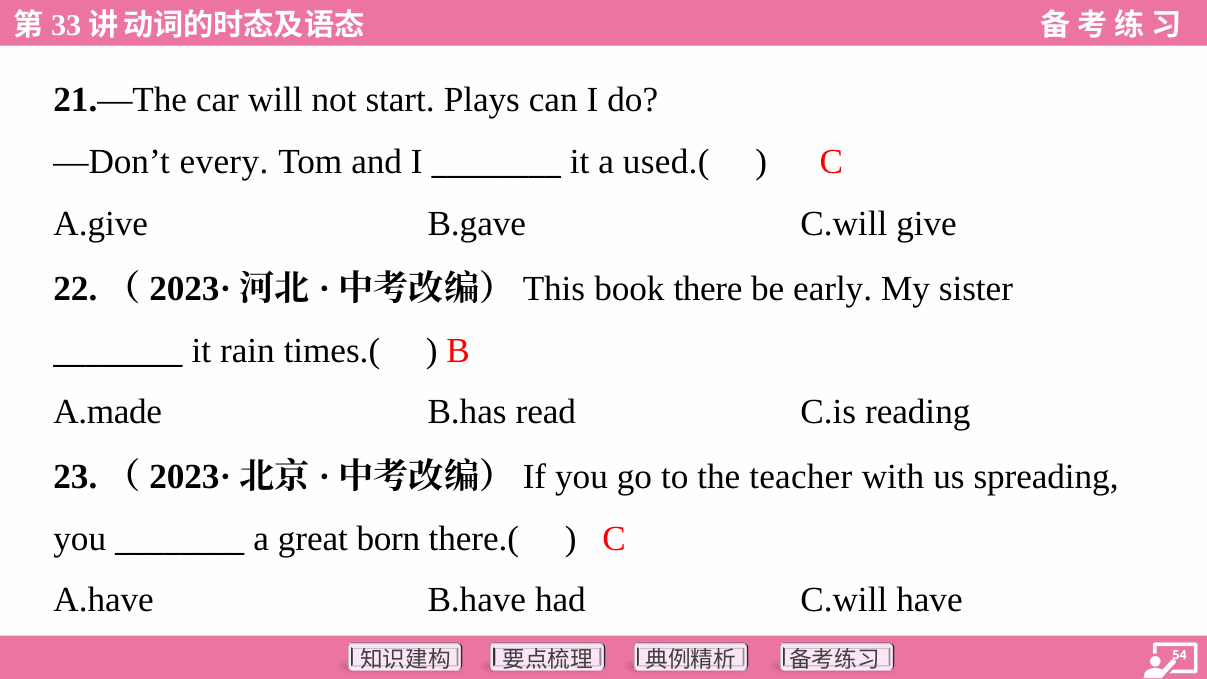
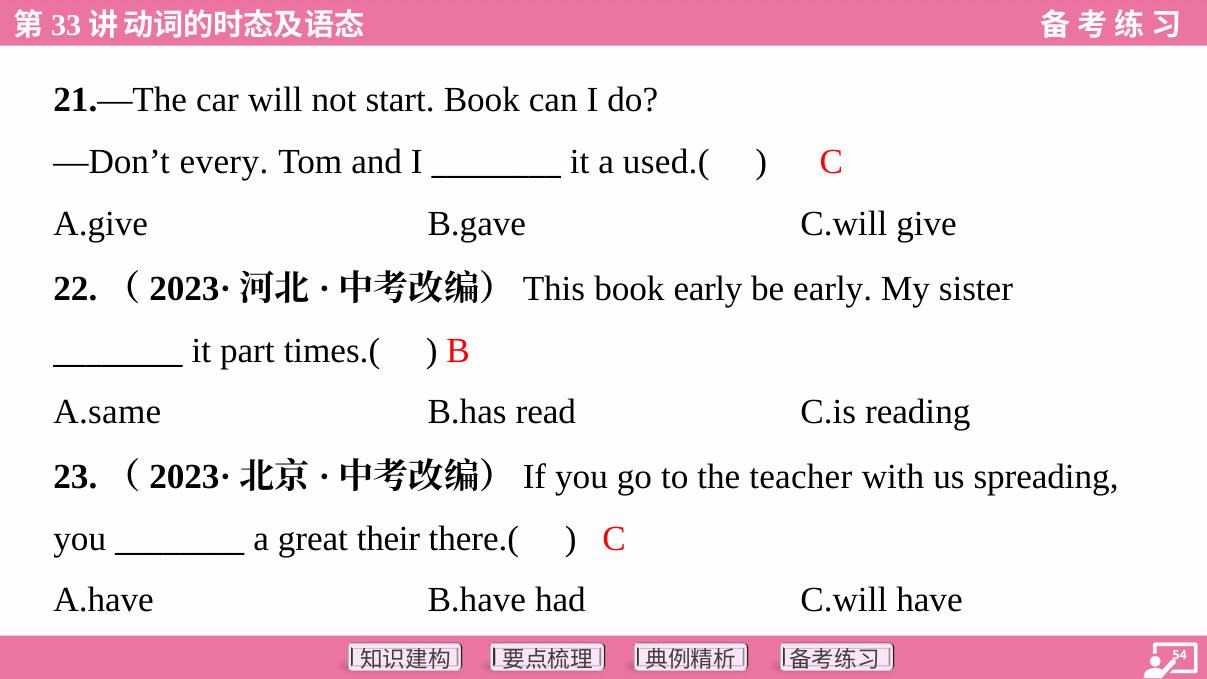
start Plays: Plays -> Book (482, 100)
book there: there -> early (708, 289)
rain: rain -> part (247, 351)
A.made: A.made -> A.same (107, 412)
born: born -> their (388, 538)
